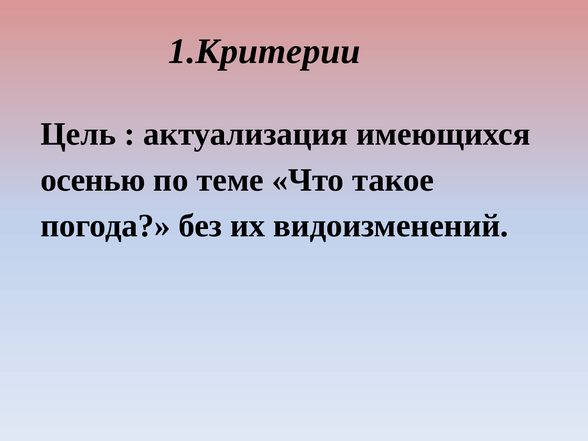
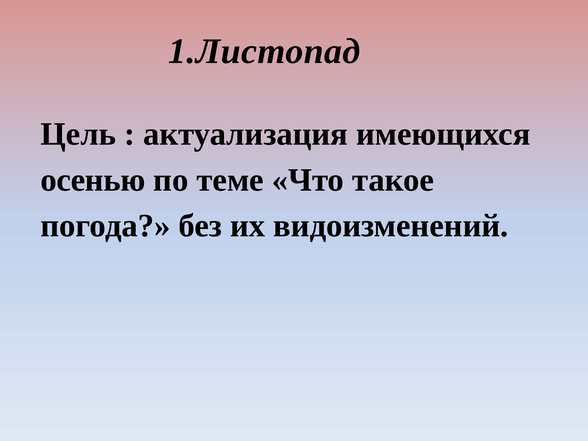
1.Критерии: 1.Критерии -> 1.Листопад (264, 51)
